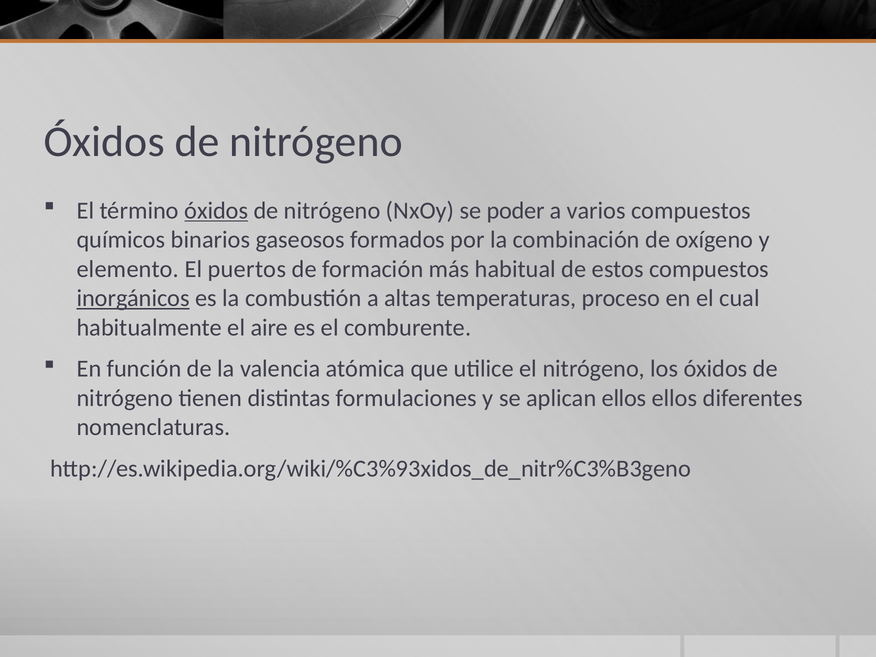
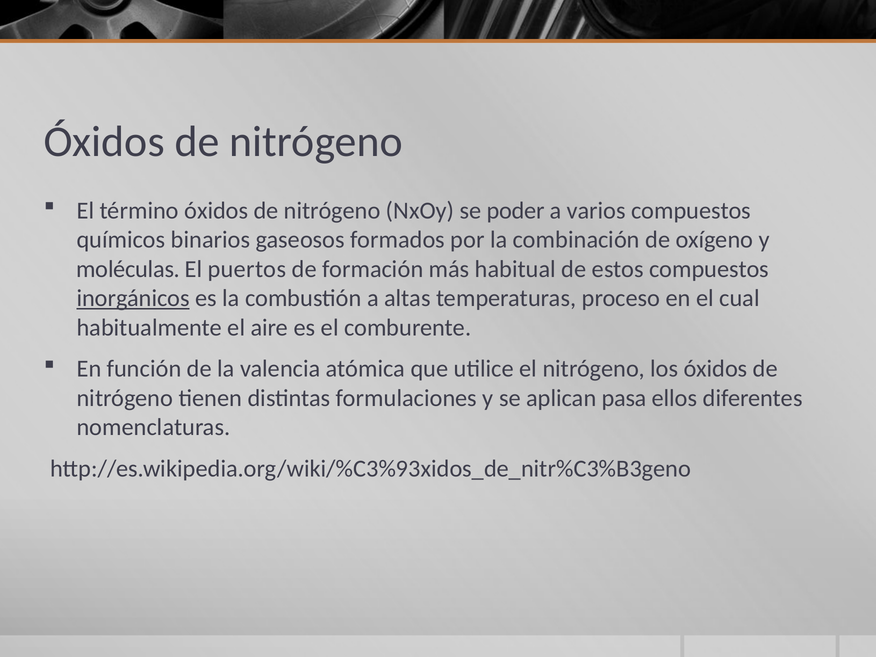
óxidos underline: present -> none (216, 211)
elemento: elemento -> moléculas (128, 269)
aplican ellos: ellos -> pasa (624, 398)
